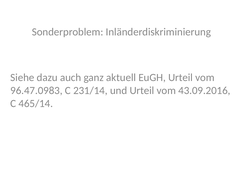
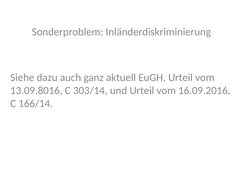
96.47.0983: 96.47.0983 -> 13.09.8016 (36, 91)
231/14: 231/14 -> 303/14 (90, 91)
43.09.2016: 43.09.2016 -> 16.09.2016 (204, 91)
465/14: 465/14 -> 166/14 (36, 104)
